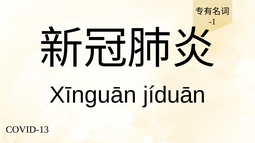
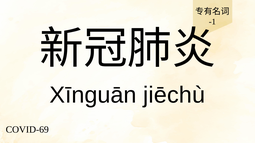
jíduān: jíduān -> jiēchù (174, 95)
COVID-13: COVID-13 -> COVID-69 (27, 130)
